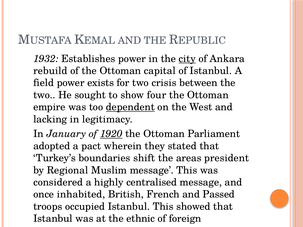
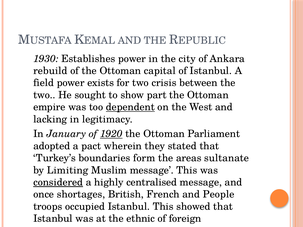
1932: 1932 -> 1930 (46, 59)
city underline: present -> none (187, 59)
four: four -> part (157, 95)
shift: shift -> form (144, 158)
president: president -> sultanate (227, 158)
Regional: Regional -> Limiting (68, 170)
considered underline: none -> present (58, 182)
inhabited: inhabited -> shortages (81, 195)
Passed: Passed -> People (219, 195)
